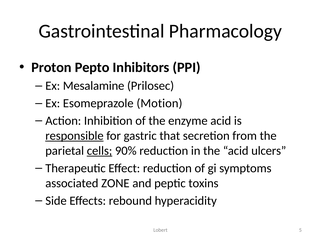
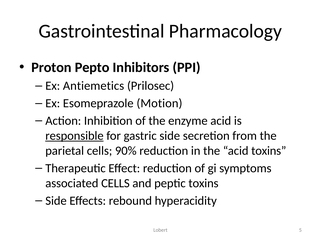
Mesalamine: Mesalamine -> Antiemetics (94, 86)
gastric that: that -> side (170, 136)
cells underline: present -> none (100, 151)
acid ulcers: ulcers -> toxins (269, 151)
associated ZONE: ZONE -> CELLS (115, 183)
